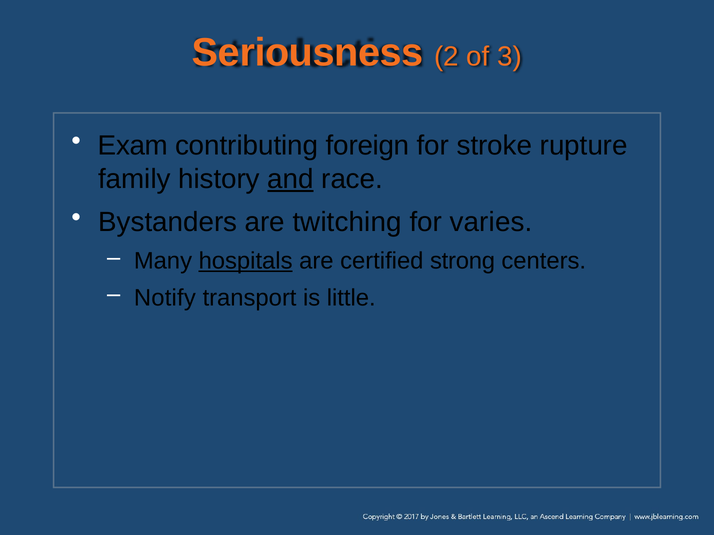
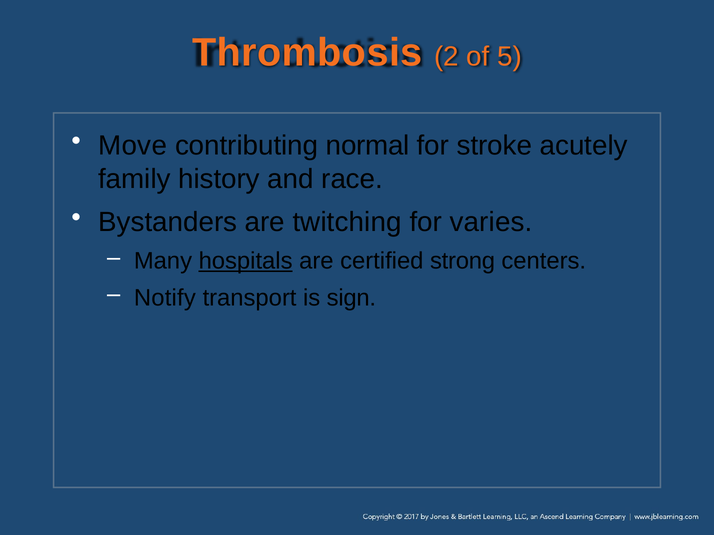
Seriousness: Seriousness -> Thrombosis (307, 53)
3: 3 -> 5 (509, 57)
Exam: Exam -> Move (133, 146)
foreign: foreign -> normal (368, 146)
rupture: rupture -> acutely (584, 146)
and underline: present -> none (291, 179)
little: little -> sign (351, 298)
